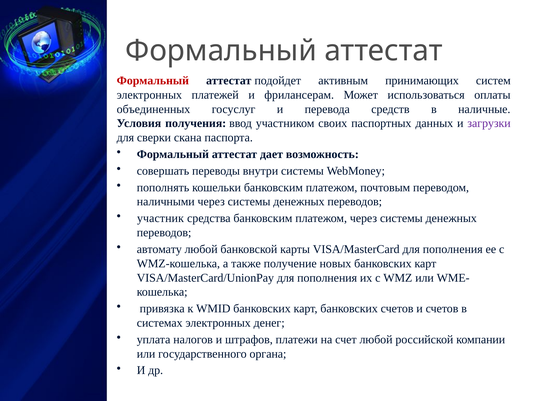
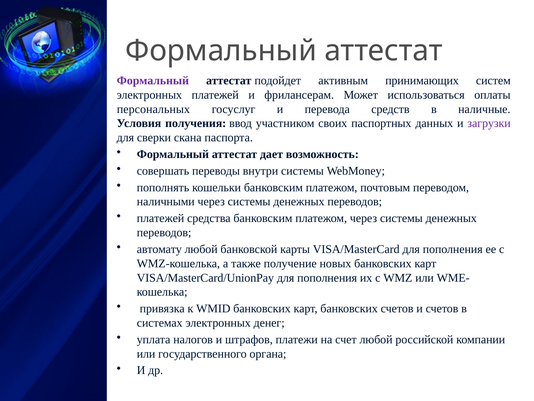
Формальный colour: red -> purple (153, 80)
объединенных: объединенных -> персональных (153, 109)
участник: участник -> платежей (161, 218)
